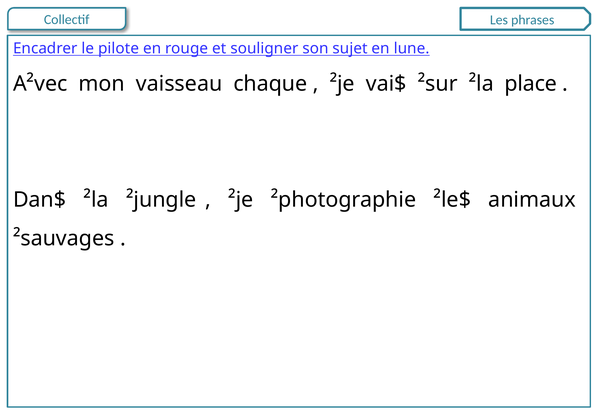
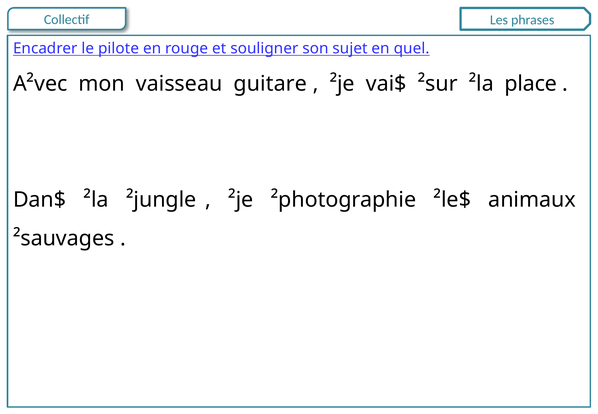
lune: lune -> quel (412, 48)
chaque: chaque -> guitare (270, 84)
